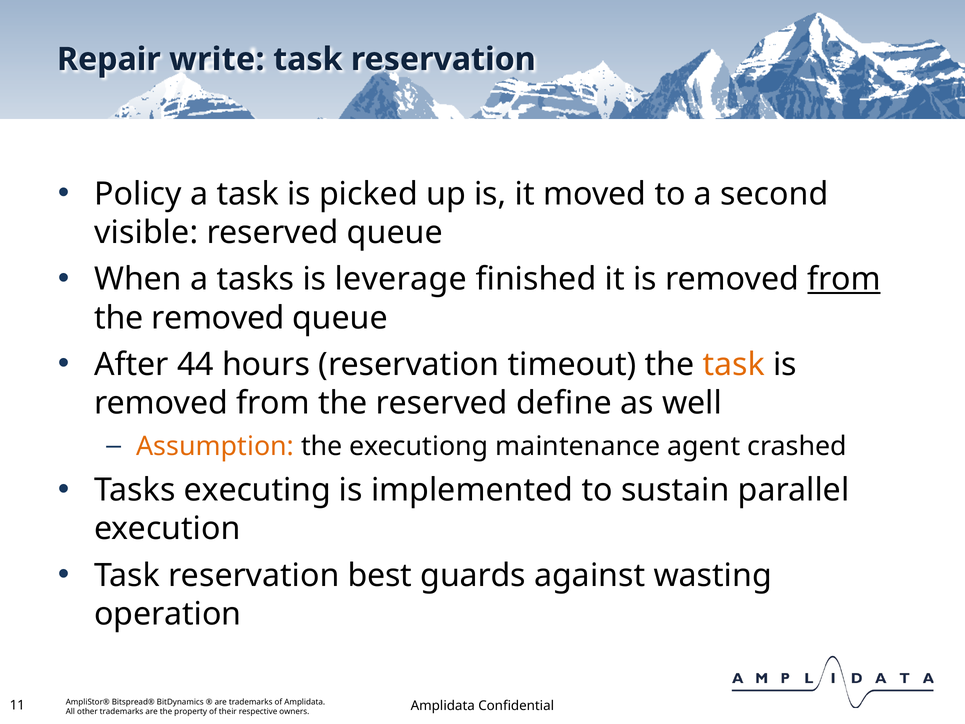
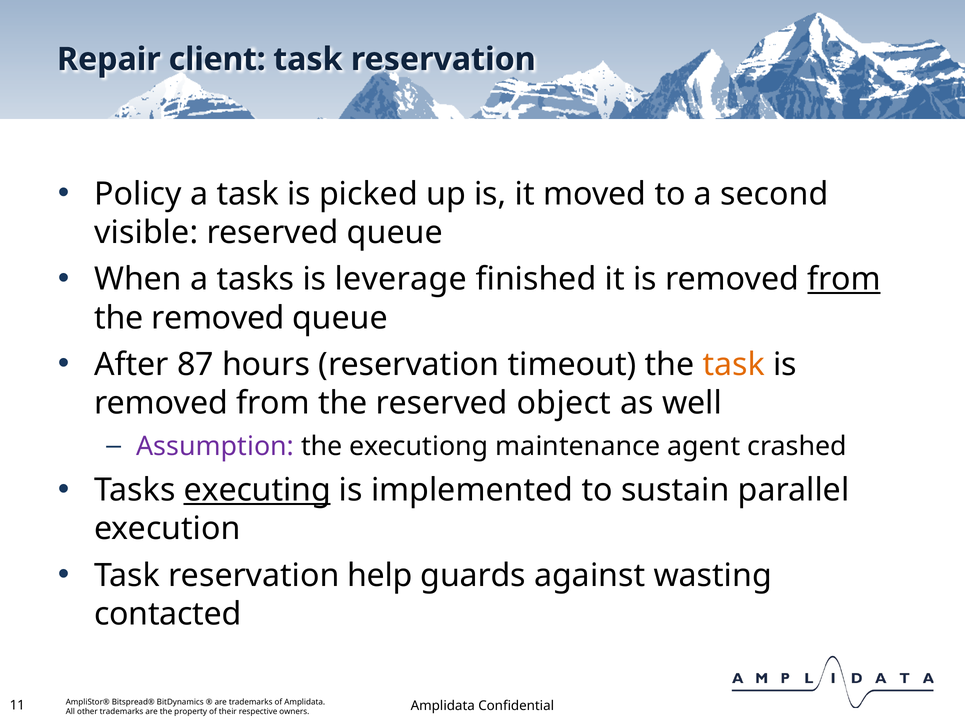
write: write -> client (217, 59)
44: 44 -> 87 (195, 364)
define: define -> object (564, 403)
Assumption colour: orange -> purple (215, 446)
executing underline: none -> present (257, 490)
best: best -> help (380, 575)
operation: operation -> contacted (168, 614)
